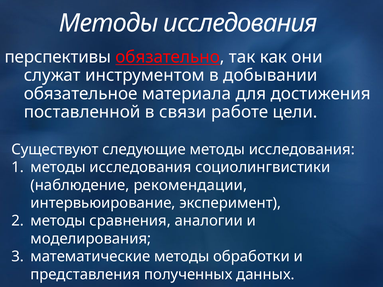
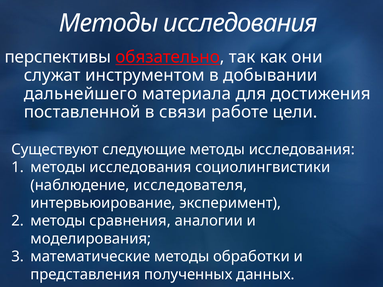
обязательное: обязательное -> дальнейшего (81, 94)
рекомендации: рекомендации -> исследователя (190, 185)
